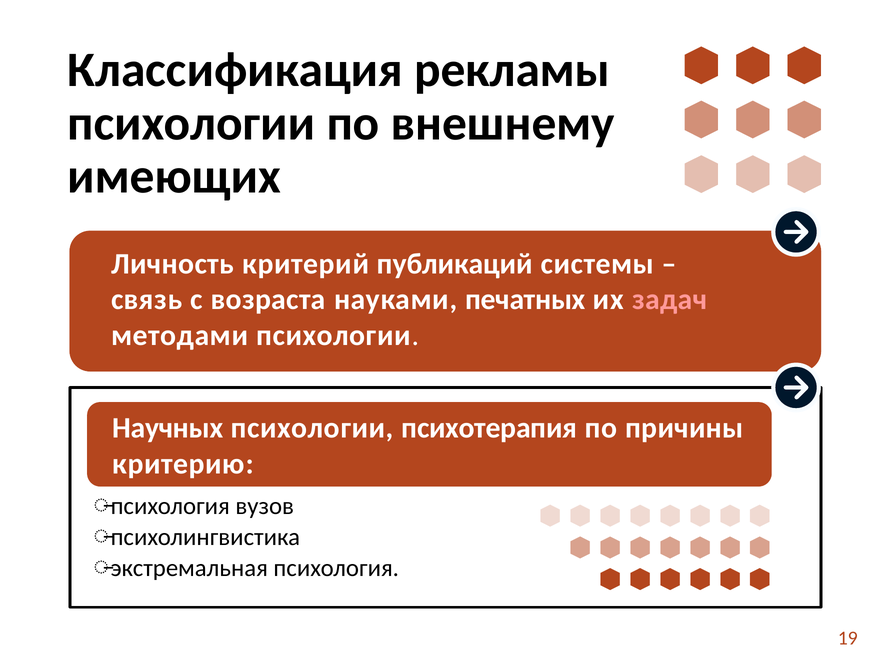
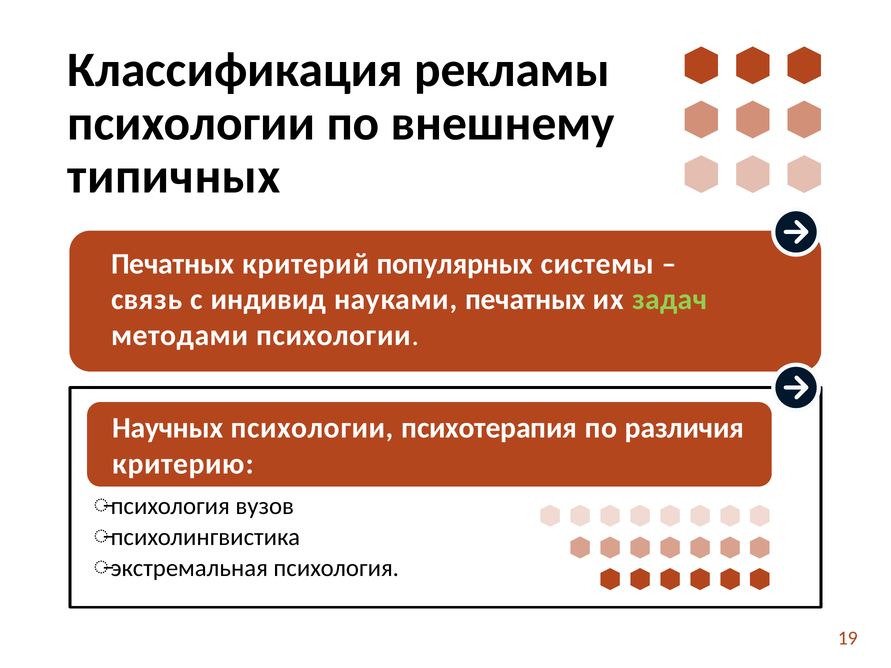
имеющих: имеющих -> типичных (174, 177)
Личность: Личность -> Печатных (173, 264)
публикаций: публикаций -> популярных (455, 264)
возраста: возраста -> индивид (268, 300)
задач colour: pink -> light green (670, 300)
причины: причины -> различия (685, 428)
